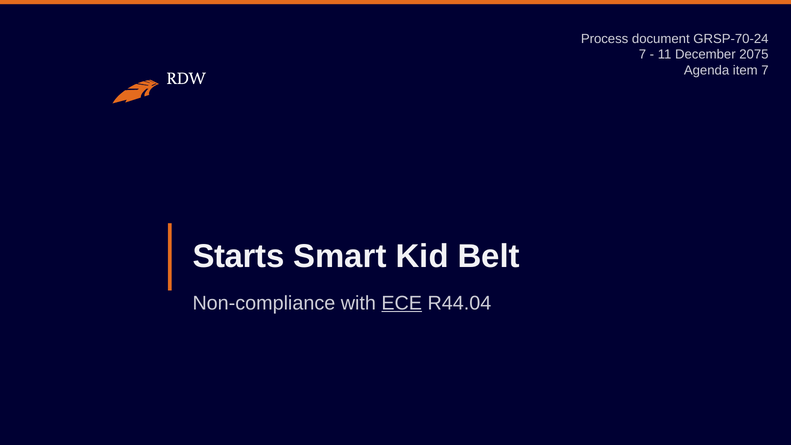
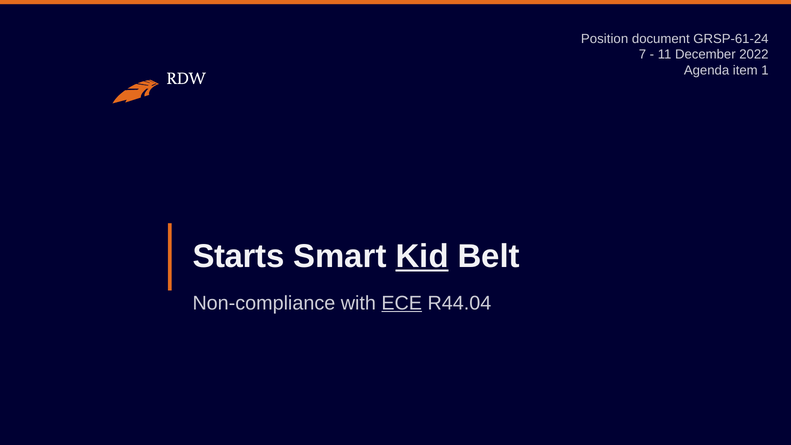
Process: Process -> Position (605, 39)
GRSP-70-24: GRSP-70-24 -> GRSP-61-24 (731, 39)
2075: 2075 -> 2022 (754, 55)
item 7: 7 -> 1 (765, 70)
Kid underline: none -> present (422, 256)
